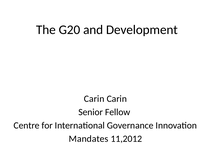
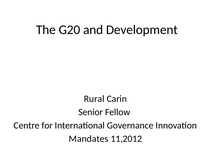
Carin: Carin -> Rural (94, 98)
